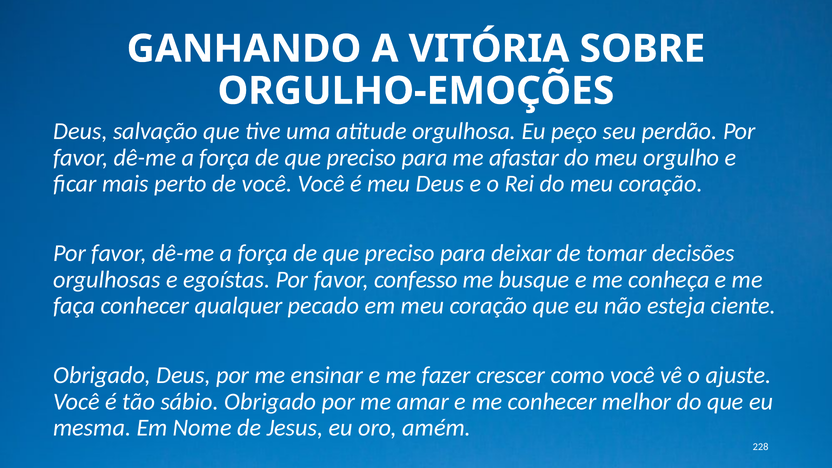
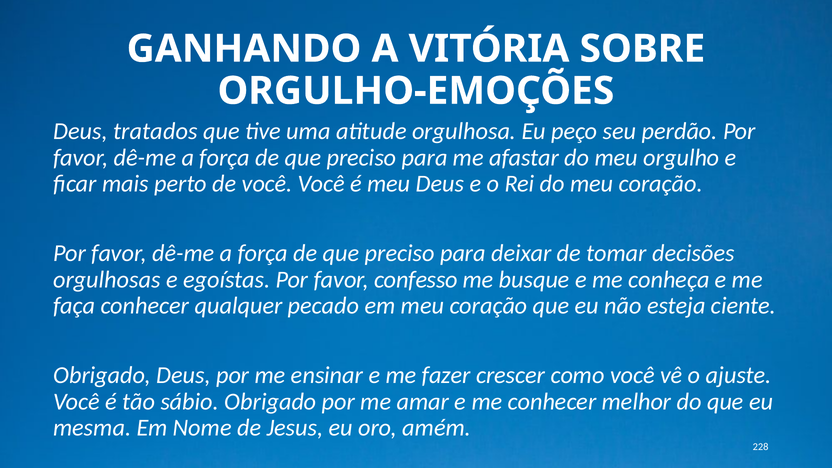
salvação: salvação -> tratados (155, 131)
